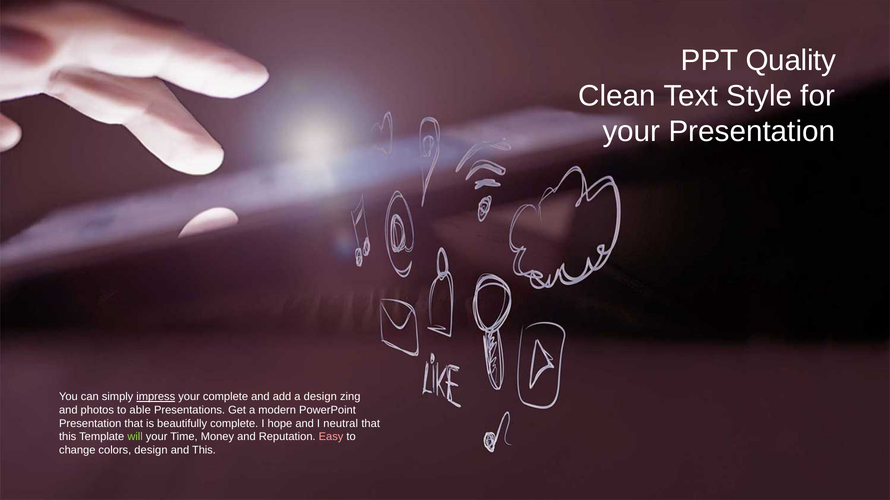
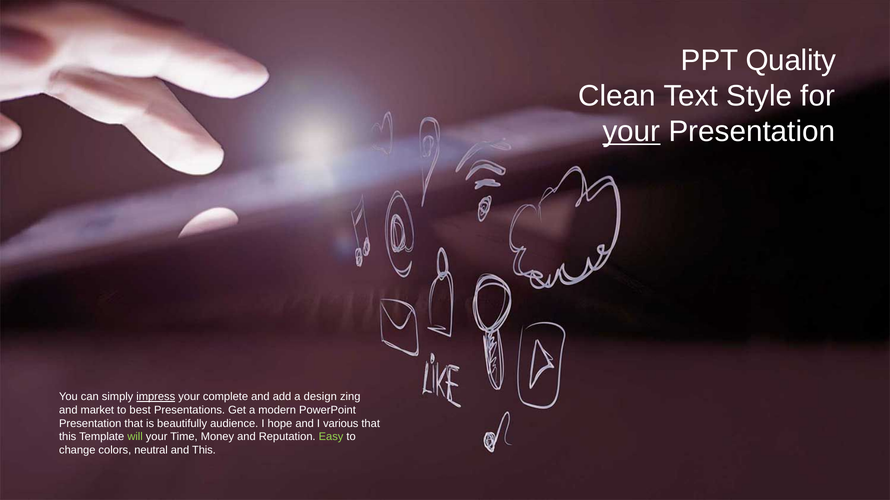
your underline: none -> present (631, 132)
photos: photos -> market (97, 411)
able: able -> best (140, 411)
beautifully complete: complete -> audience (234, 424)
neutral: neutral -> various (341, 424)
Easy colour: pink -> light green (331, 437)
colors design: design -> neutral (151, 451)
